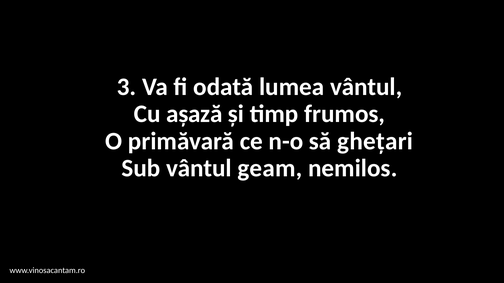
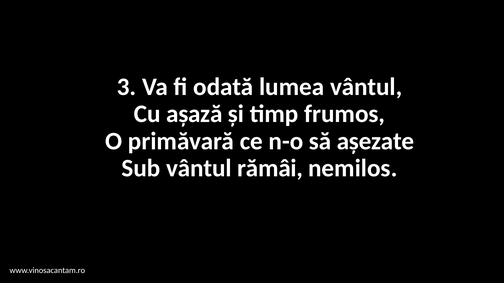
ghețari: ghețari -> așezate (375, 141)
geam: geam -> rămâi (270, 169)
